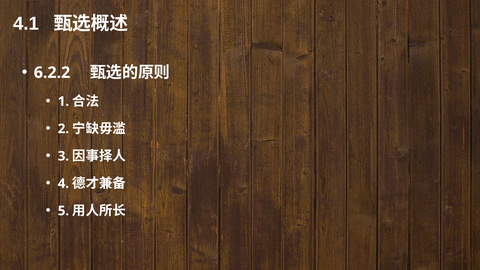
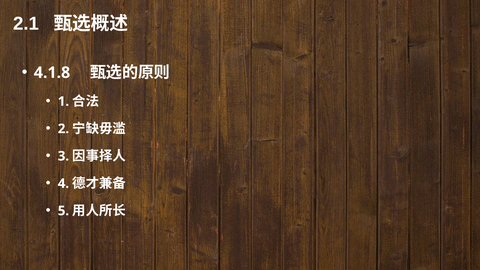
4.1: 4.1 -> 2.1 (26, 24)
6.2.2: 6.2.2 -> 4.1.8 (52, 73)
